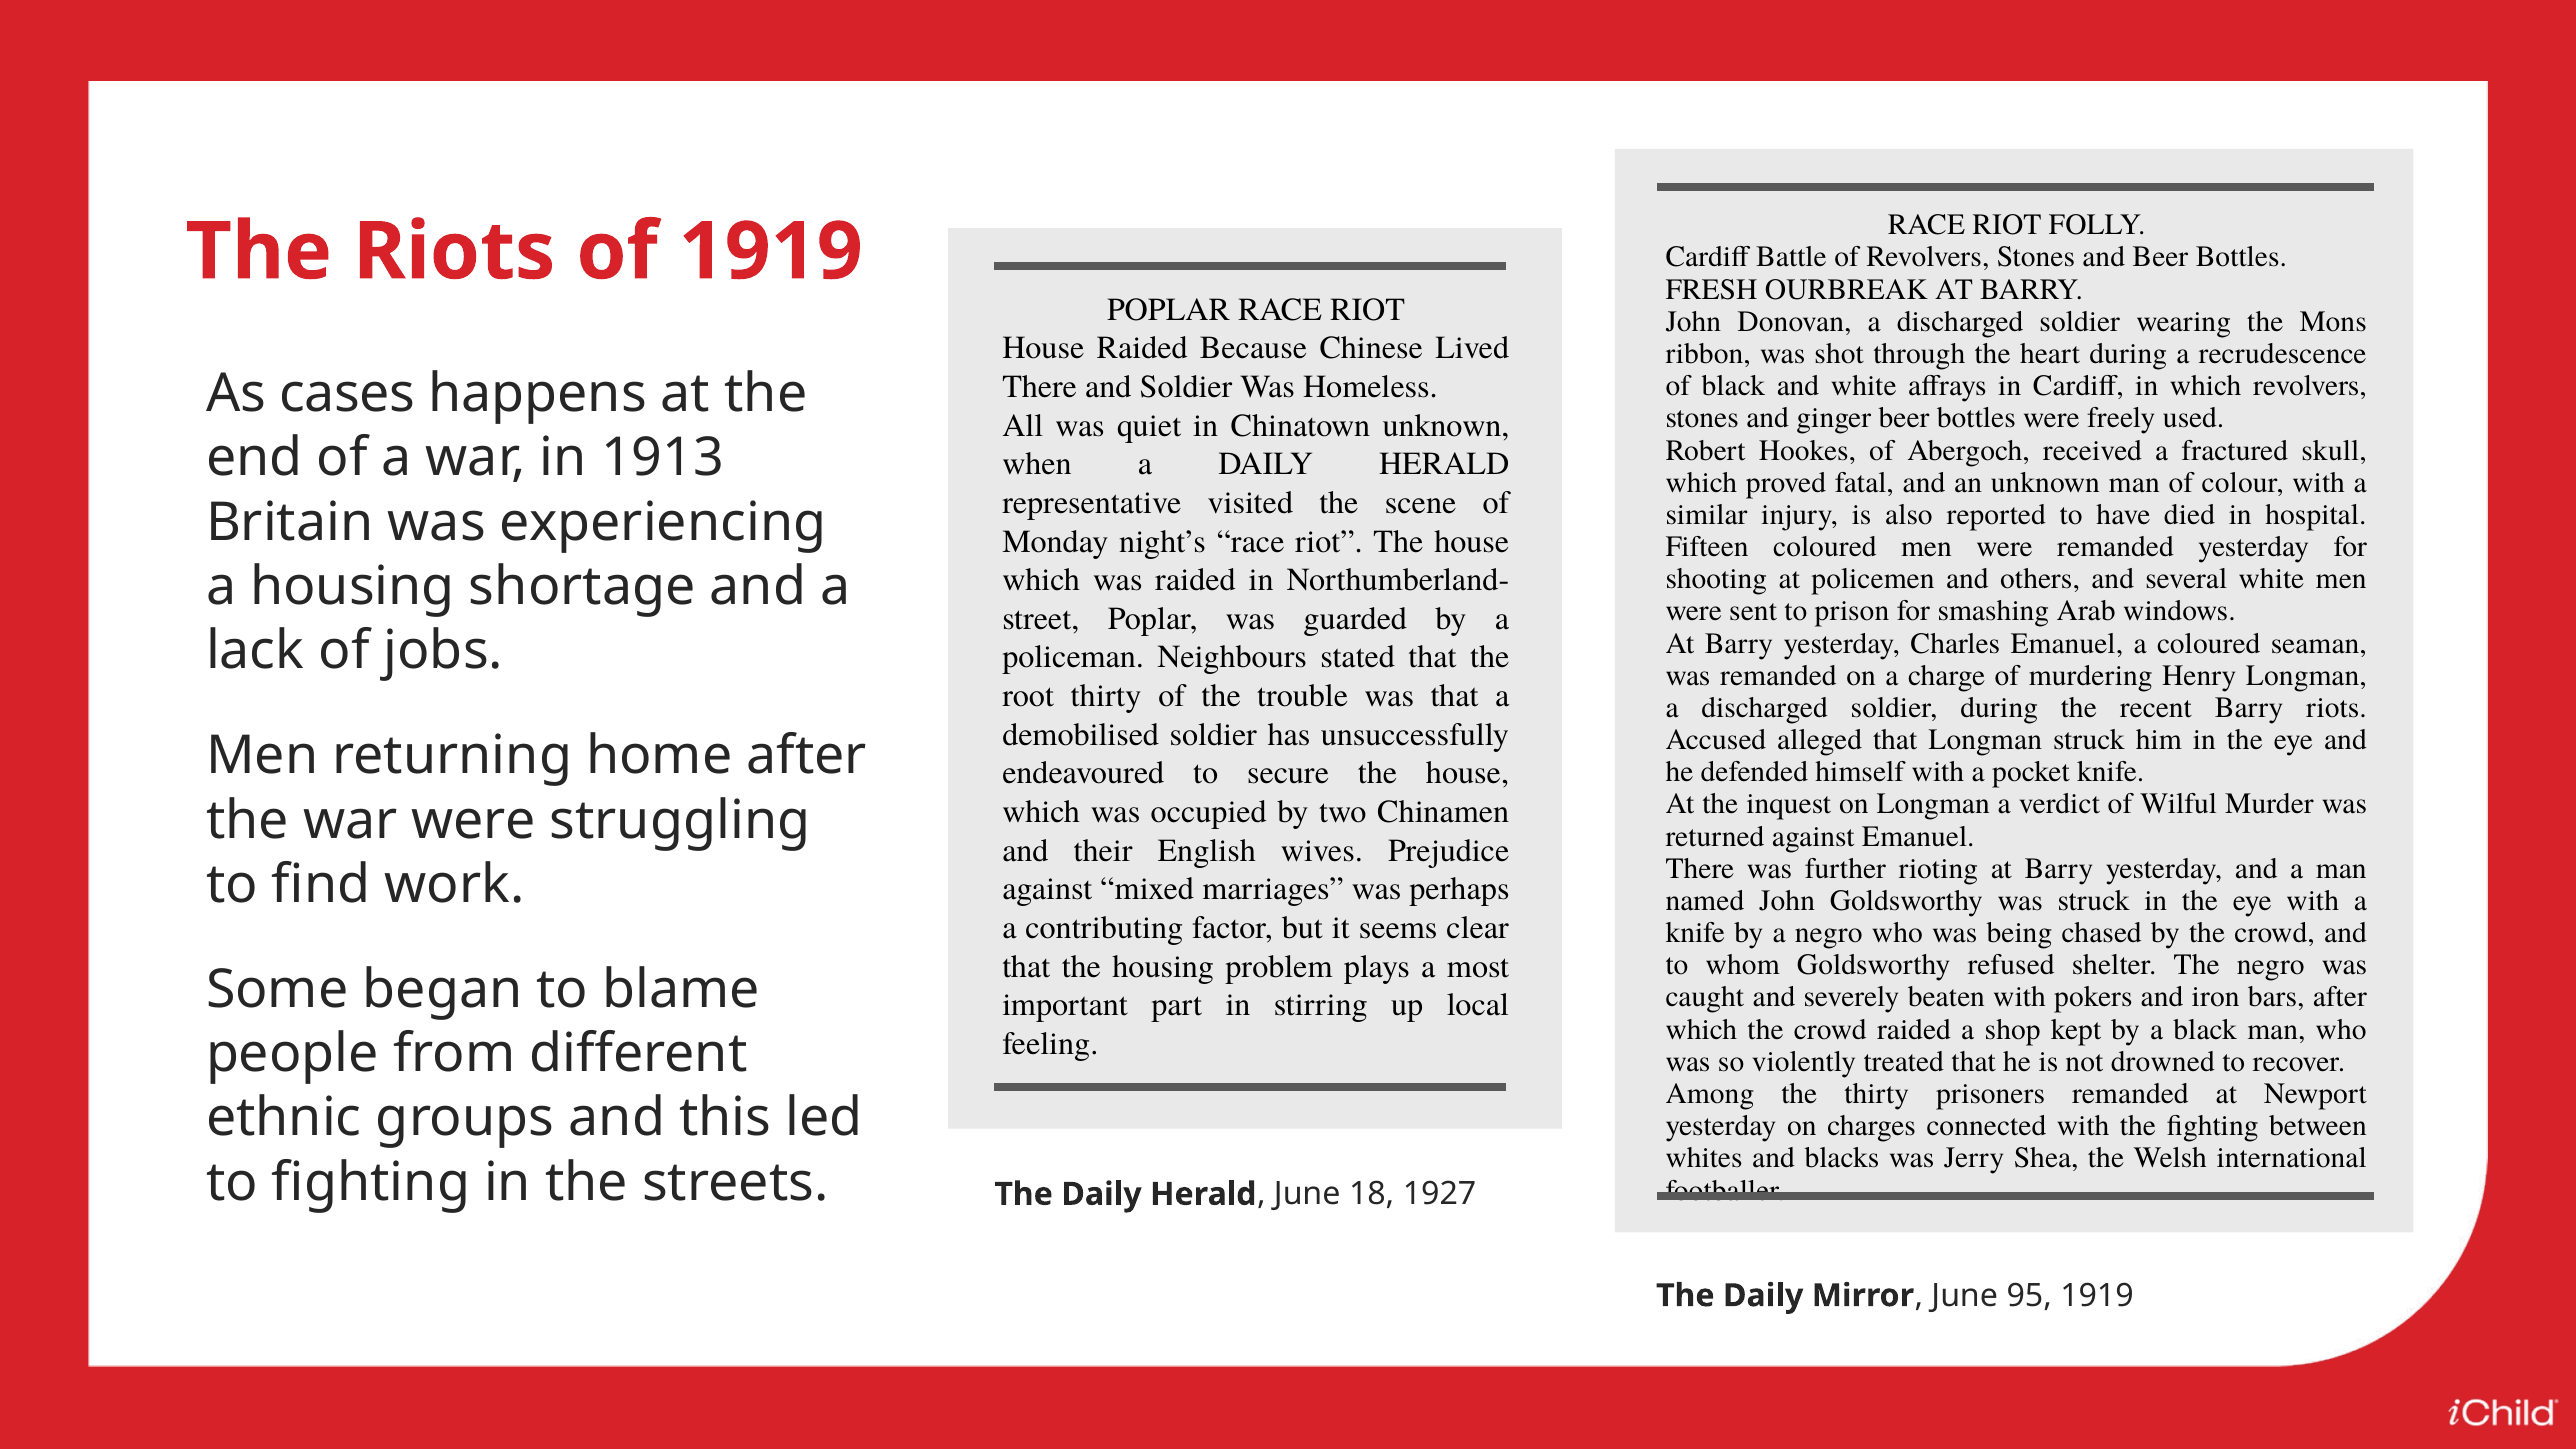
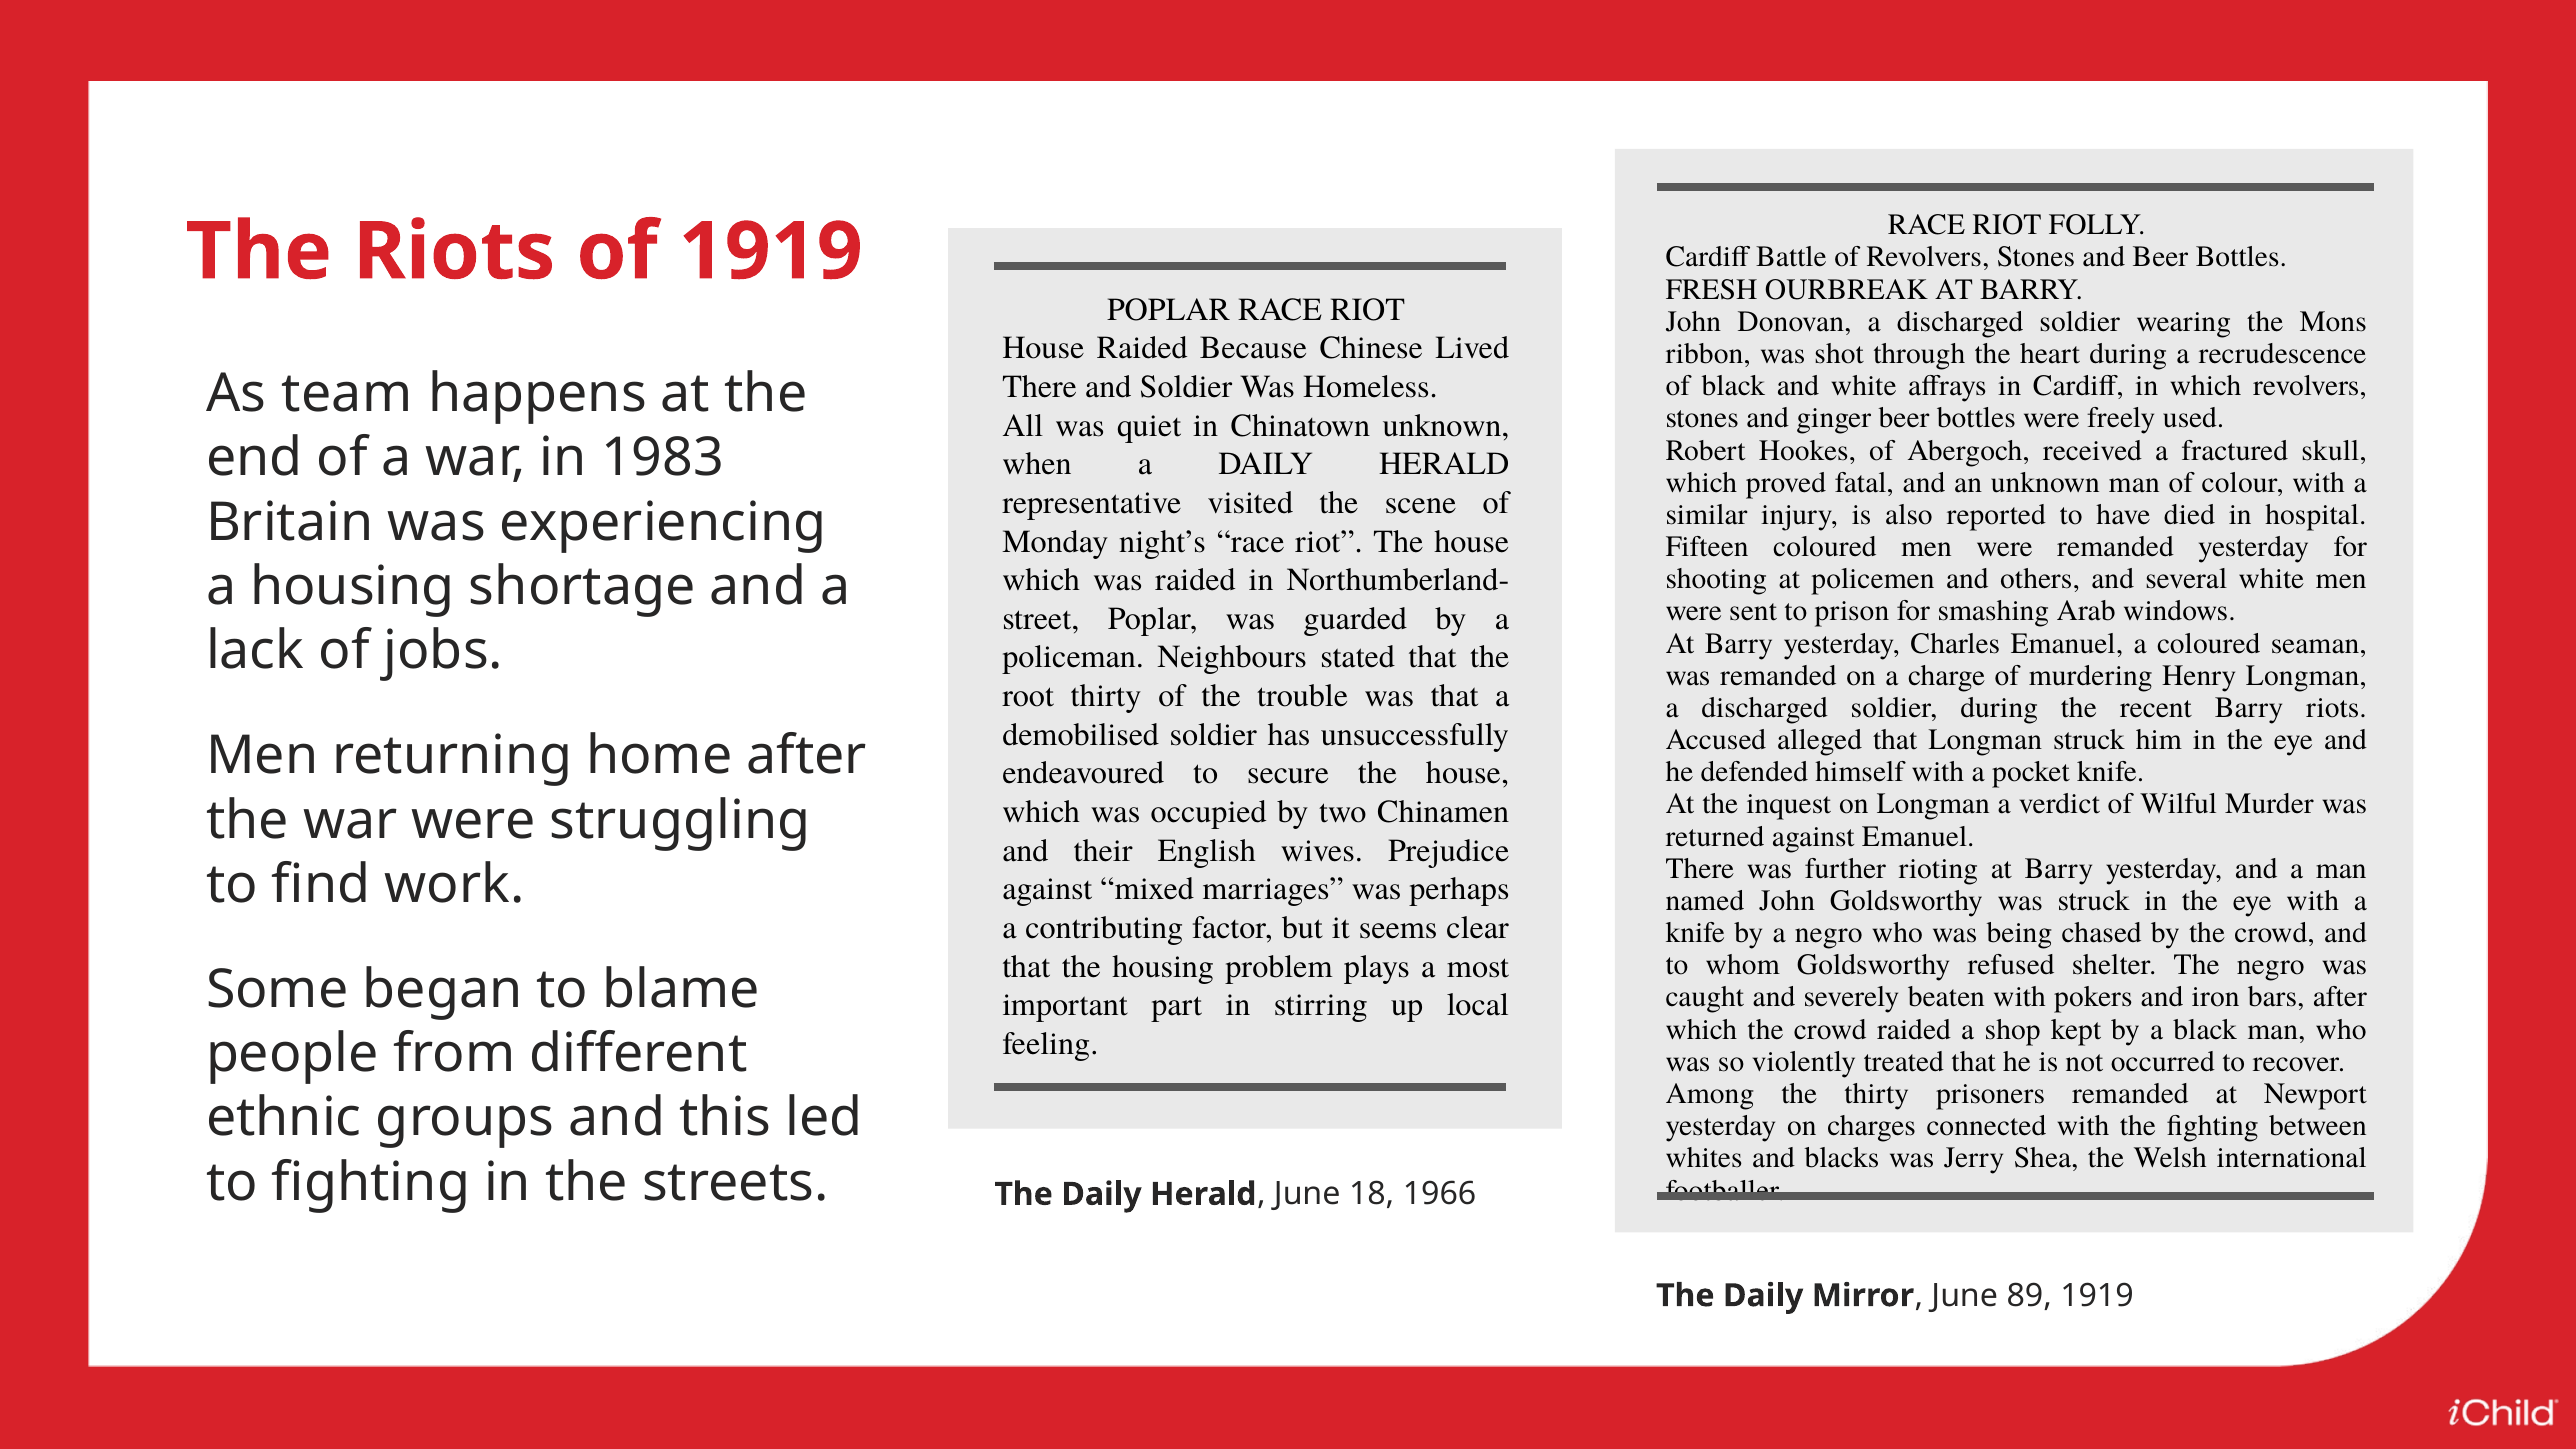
cases: cases -> team (347, 394)
1913: 1913 -> 1983 (663, 458)
drowned: drowned -> occurred (2163, 1062)
1927: 1927 -> 1966 (1440, 1194)
95: 95 -> 89 (2029, 1296)
